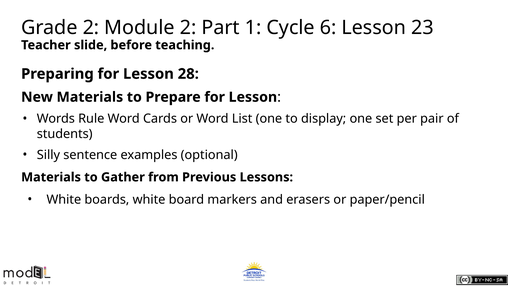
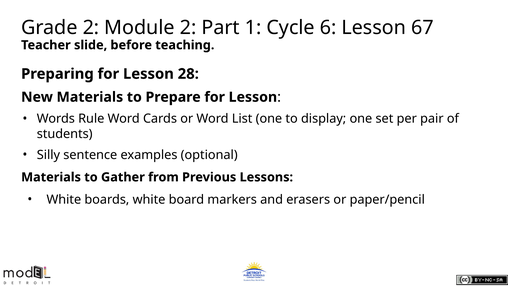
23: 23 -> 67 (422, 27)
